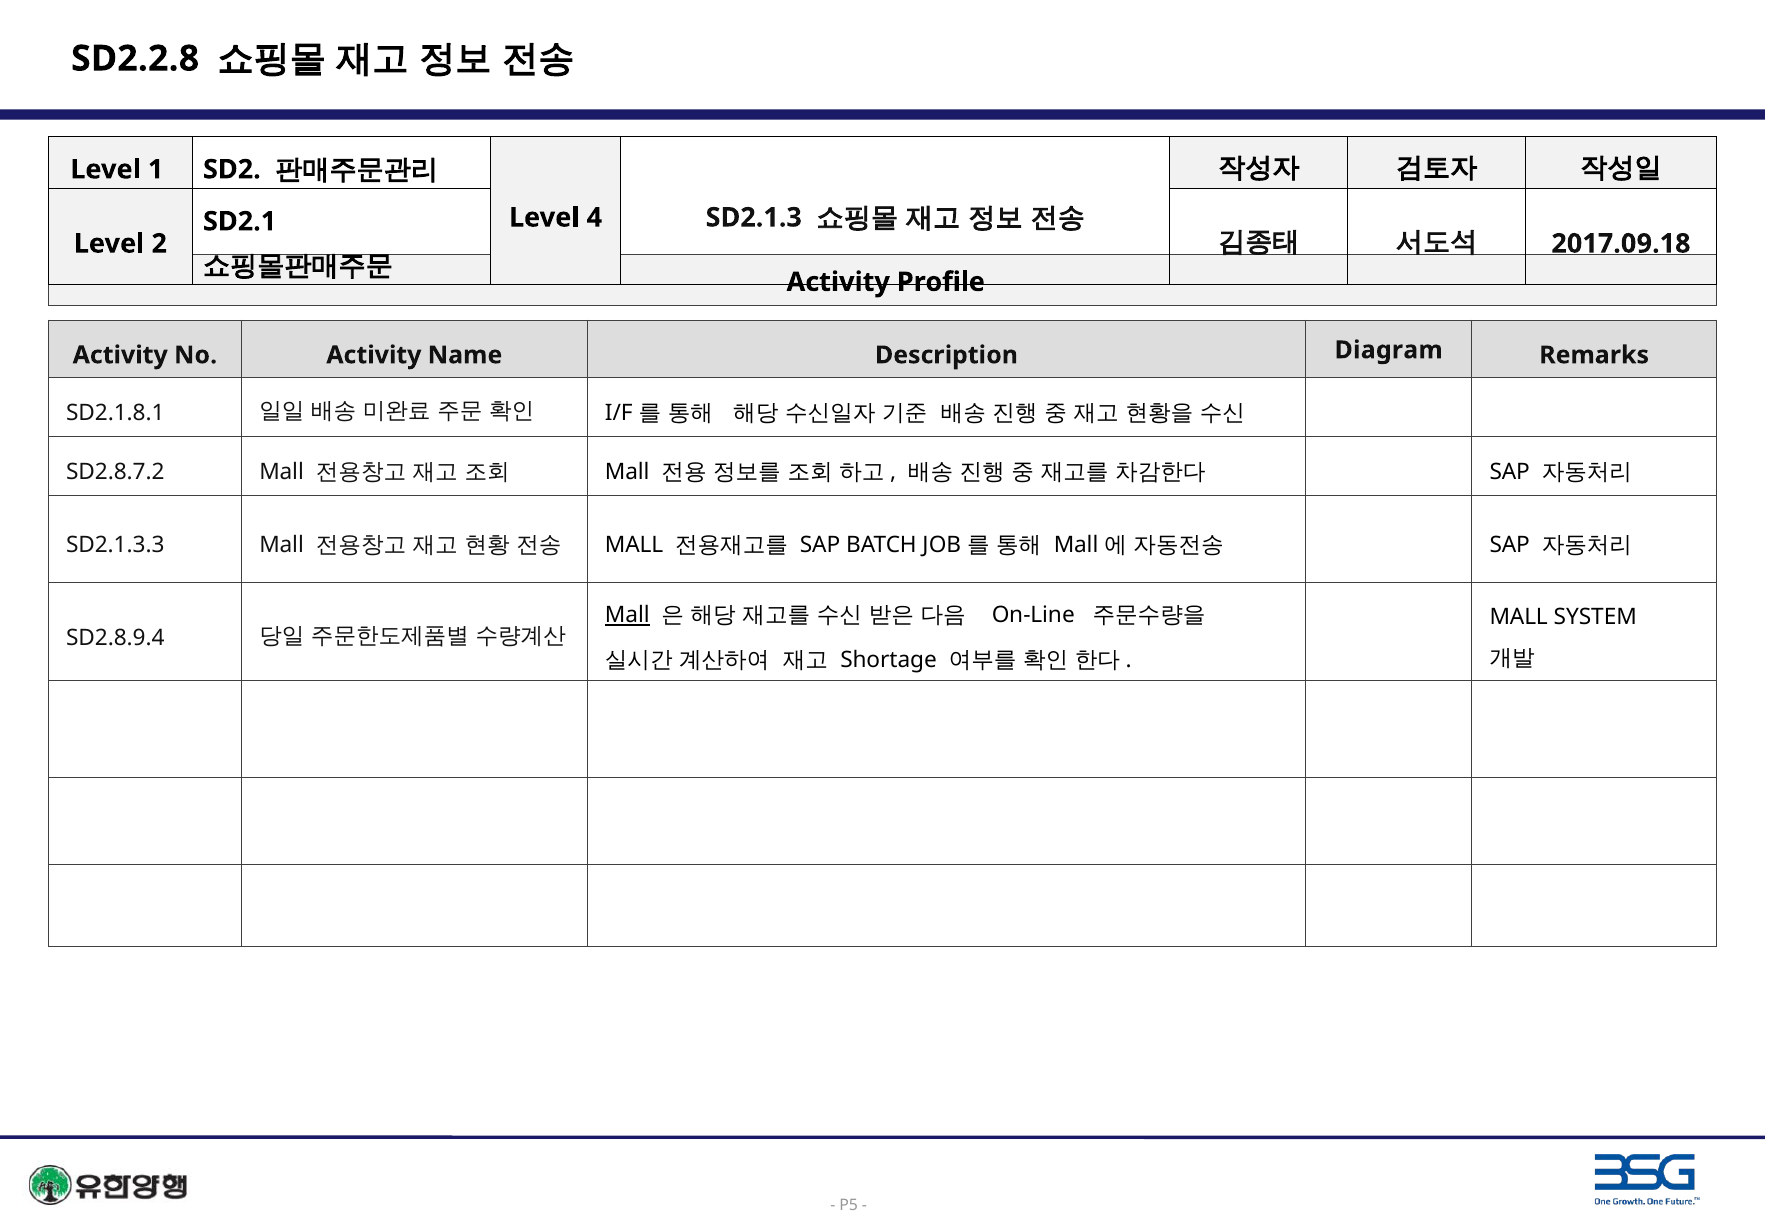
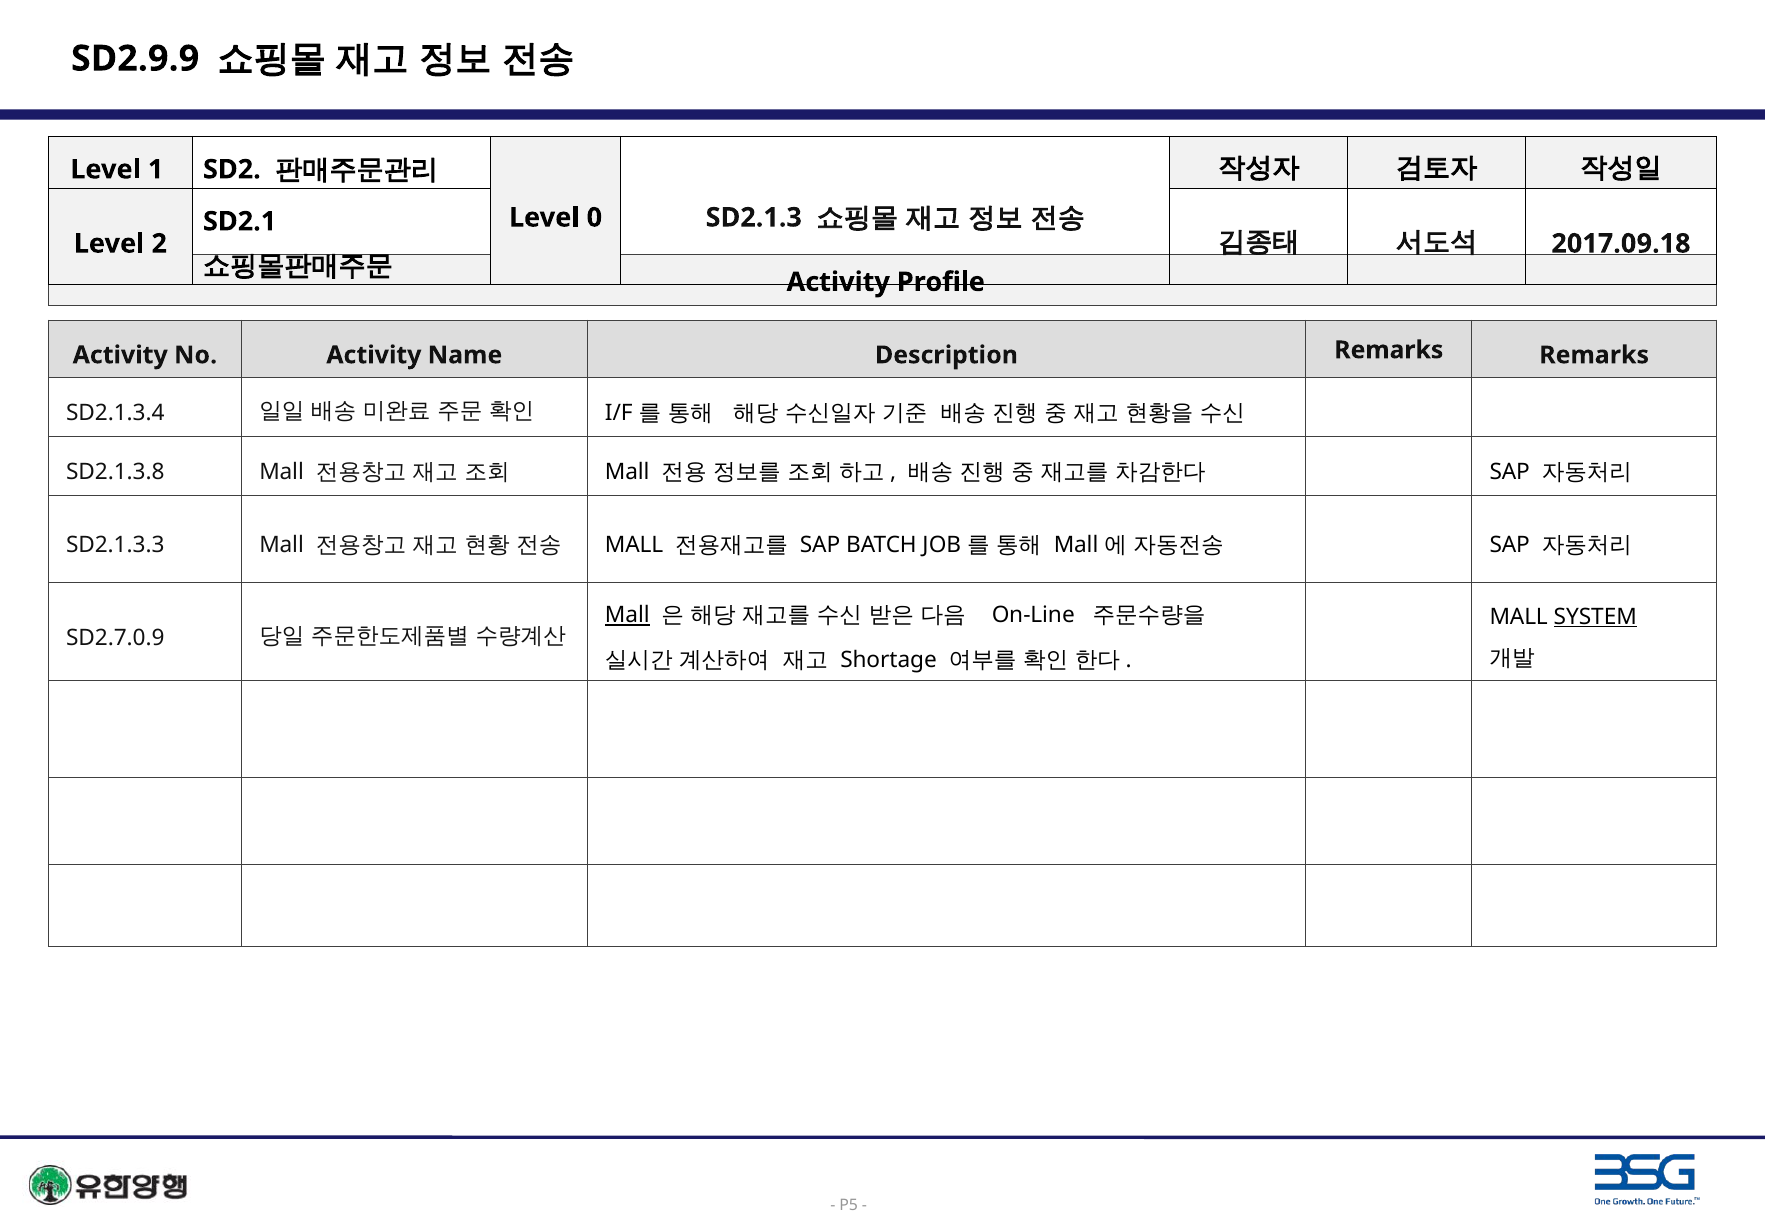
SD2.2.8: SD2.2.8 -> SD2.9.9 (135, 59)
4: 4 -> 0 (594, 218)
Description Diagram: Diagram -> Remarks (1389, 350)
SD2.1.8.1: SD2.1.8.1 -> SD2.1.3.4 (115, 413)
SD2.8.7.2: SD2.8.7.2 -> SD2.1.3.8 (115, 472)
SYSTEM underline: none -> present (1595, 617)
SD2.8.9.4: SD2.8.9.4 -> SD2.7.0.9 (115, 638)
